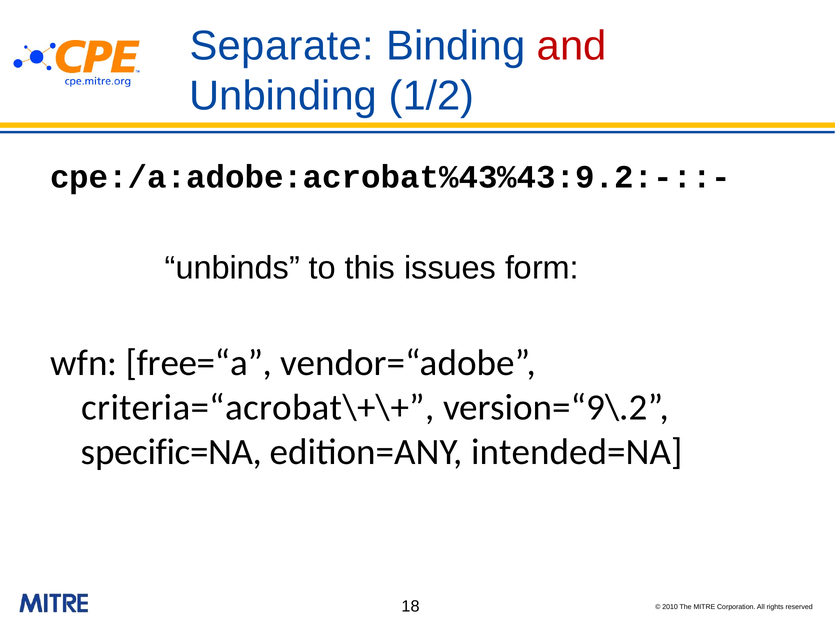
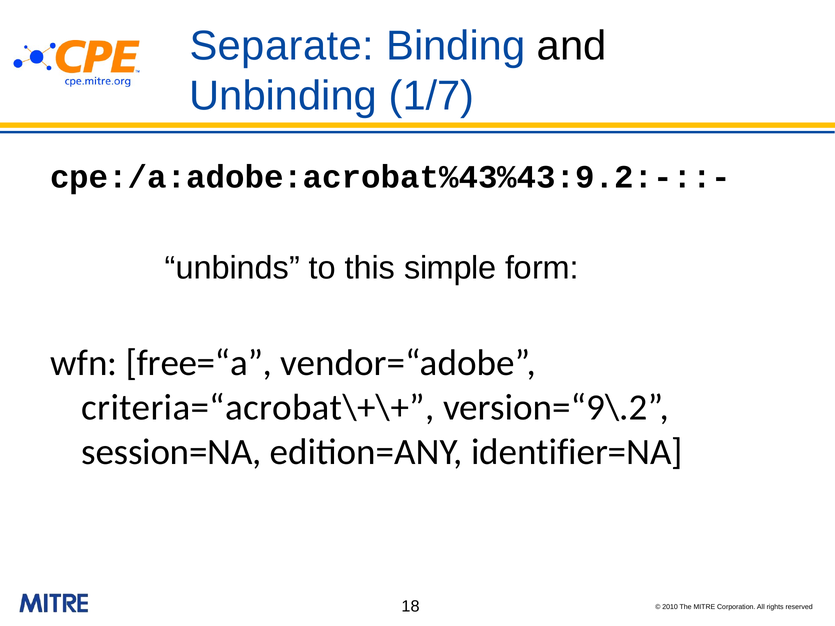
and colour: red -> black (572, 46)
1/2: 1/2 -> 1/7 (431, 96)
issues: issues -> simple (450, 268)
specific=NA: specific=NA -> session=NA (171, 452)
intended=NA: intended=NA -> identifier=NA (577, 452)
